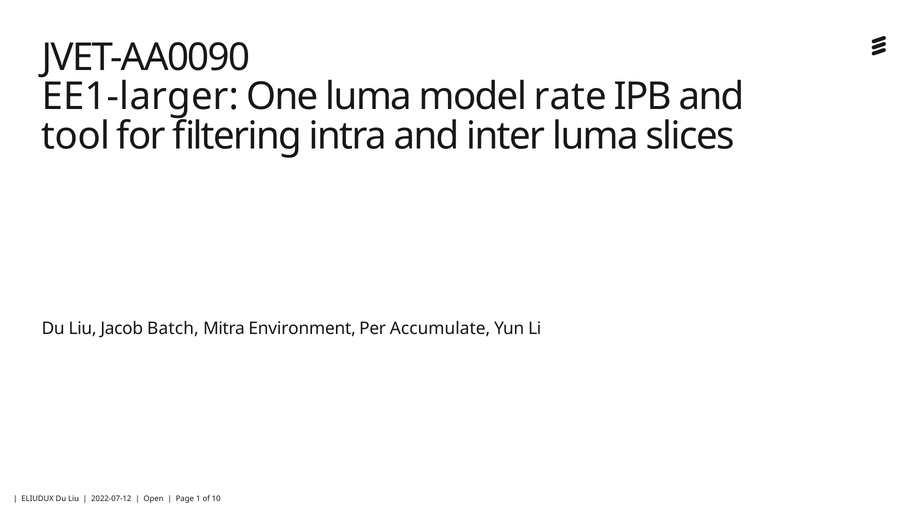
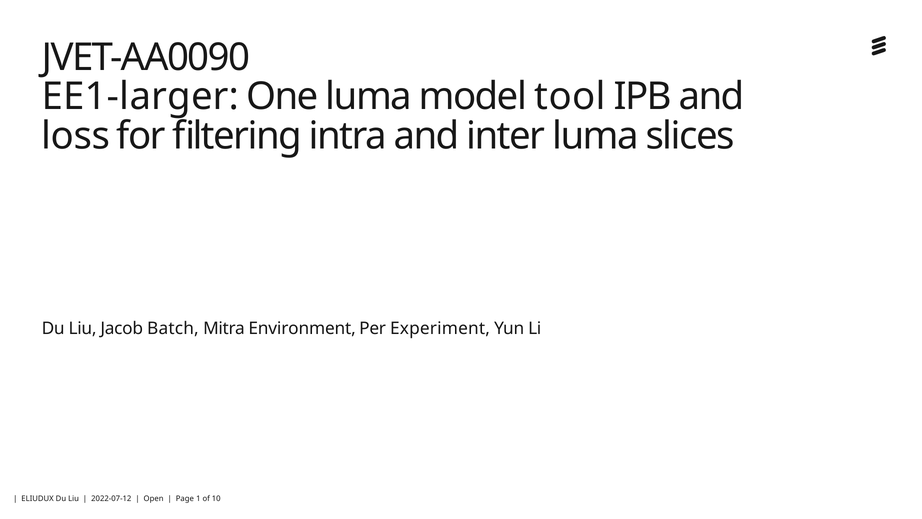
rate: rate -> tool (570, 97)
tool: tool -> loss (76, 136)
Accumulate: Accumulate -> Experiment (440, 328)
